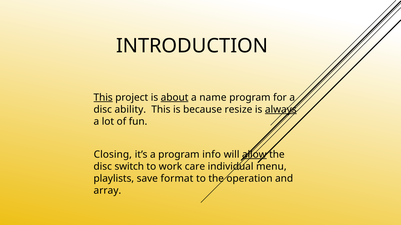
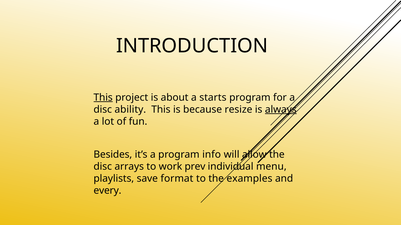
about underline: present -> none (175, 98)
name: name -> starts (213, 98)
Closing: Closing -> Besides (113, 155)
allow underline: present -> none (254, 155)
switch: switch -> arrays (129, 167)
care: care -> prev (195, 167)
operation: operation -> examples (249, 179)
array: array -> every (107, 191)
